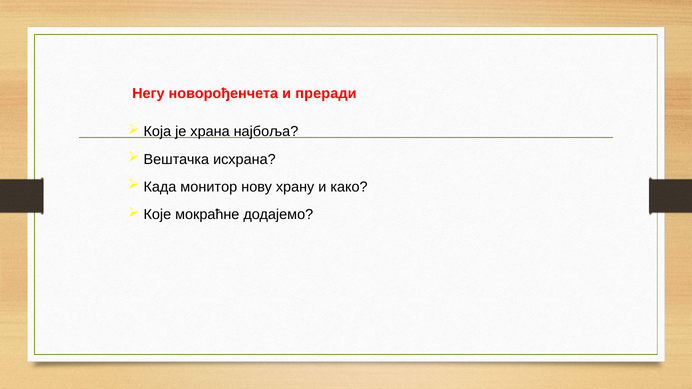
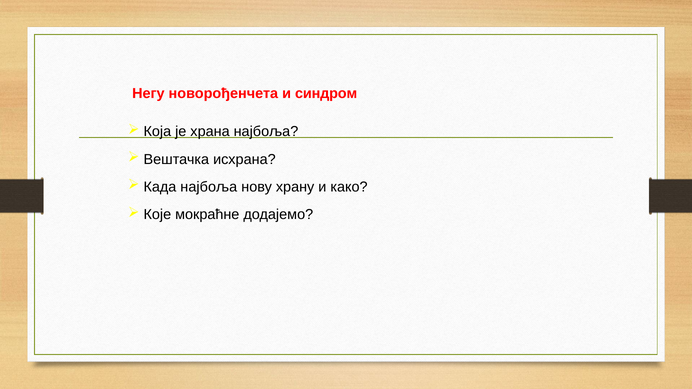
преради: преради -> синдром (326, 93)
Када монитор: монитор -> најбоља (209, 187)
